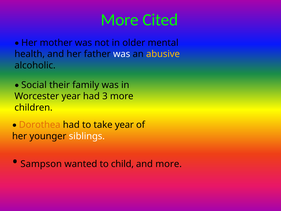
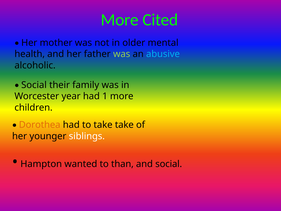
was colour: white -> light green (122, 54)
abusive colour: yellow -> light blue (163, 54)
3: 3 -> 1 (105, 96)
take year: year -> take (124, 125)
Sampson: Sampson -> Hampton (41, 164)
child: child -> than (122, 164)
and more: more -> social (169, 164)
